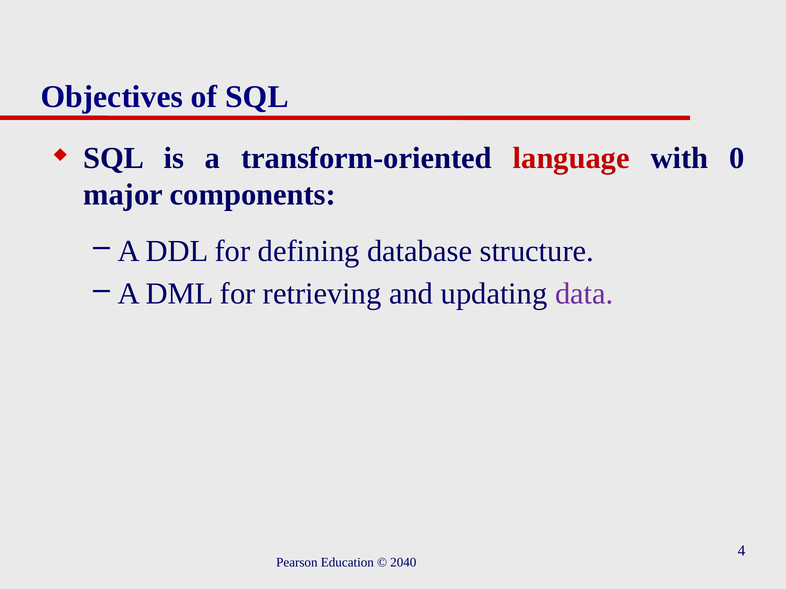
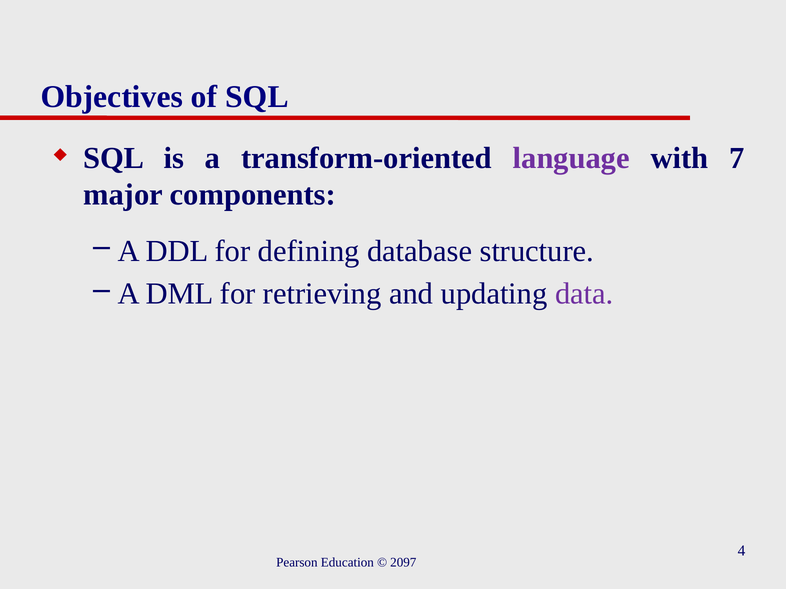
language colour: red -> purple (571, 158)
0: 0 -> 7 (737, 158)
2040: 2040 -> 2097 (403, 563)
